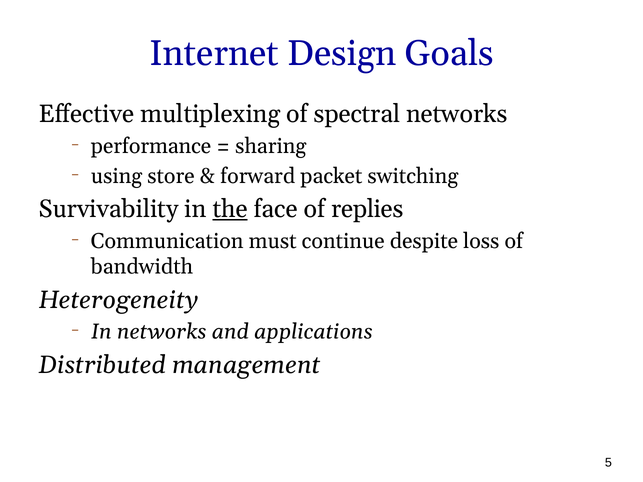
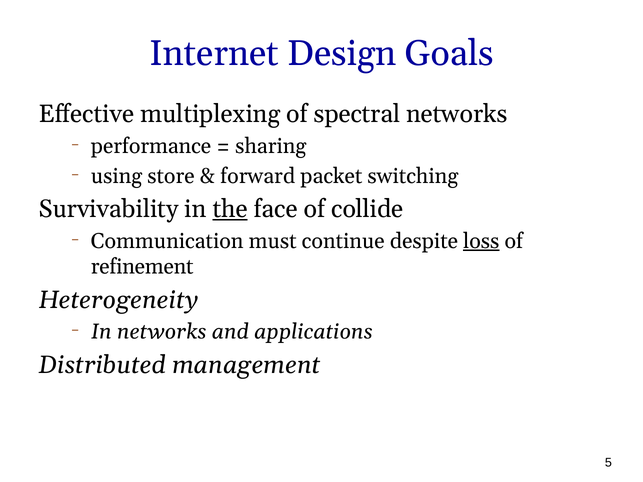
replies: replies -> collide (367, 209)
loss underline: none -> present (481, 241)
bandwidth: bandwidth -> refinement (142, 267)
